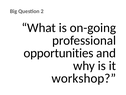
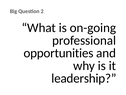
workshop: workshop -> leadership (84, 78)
